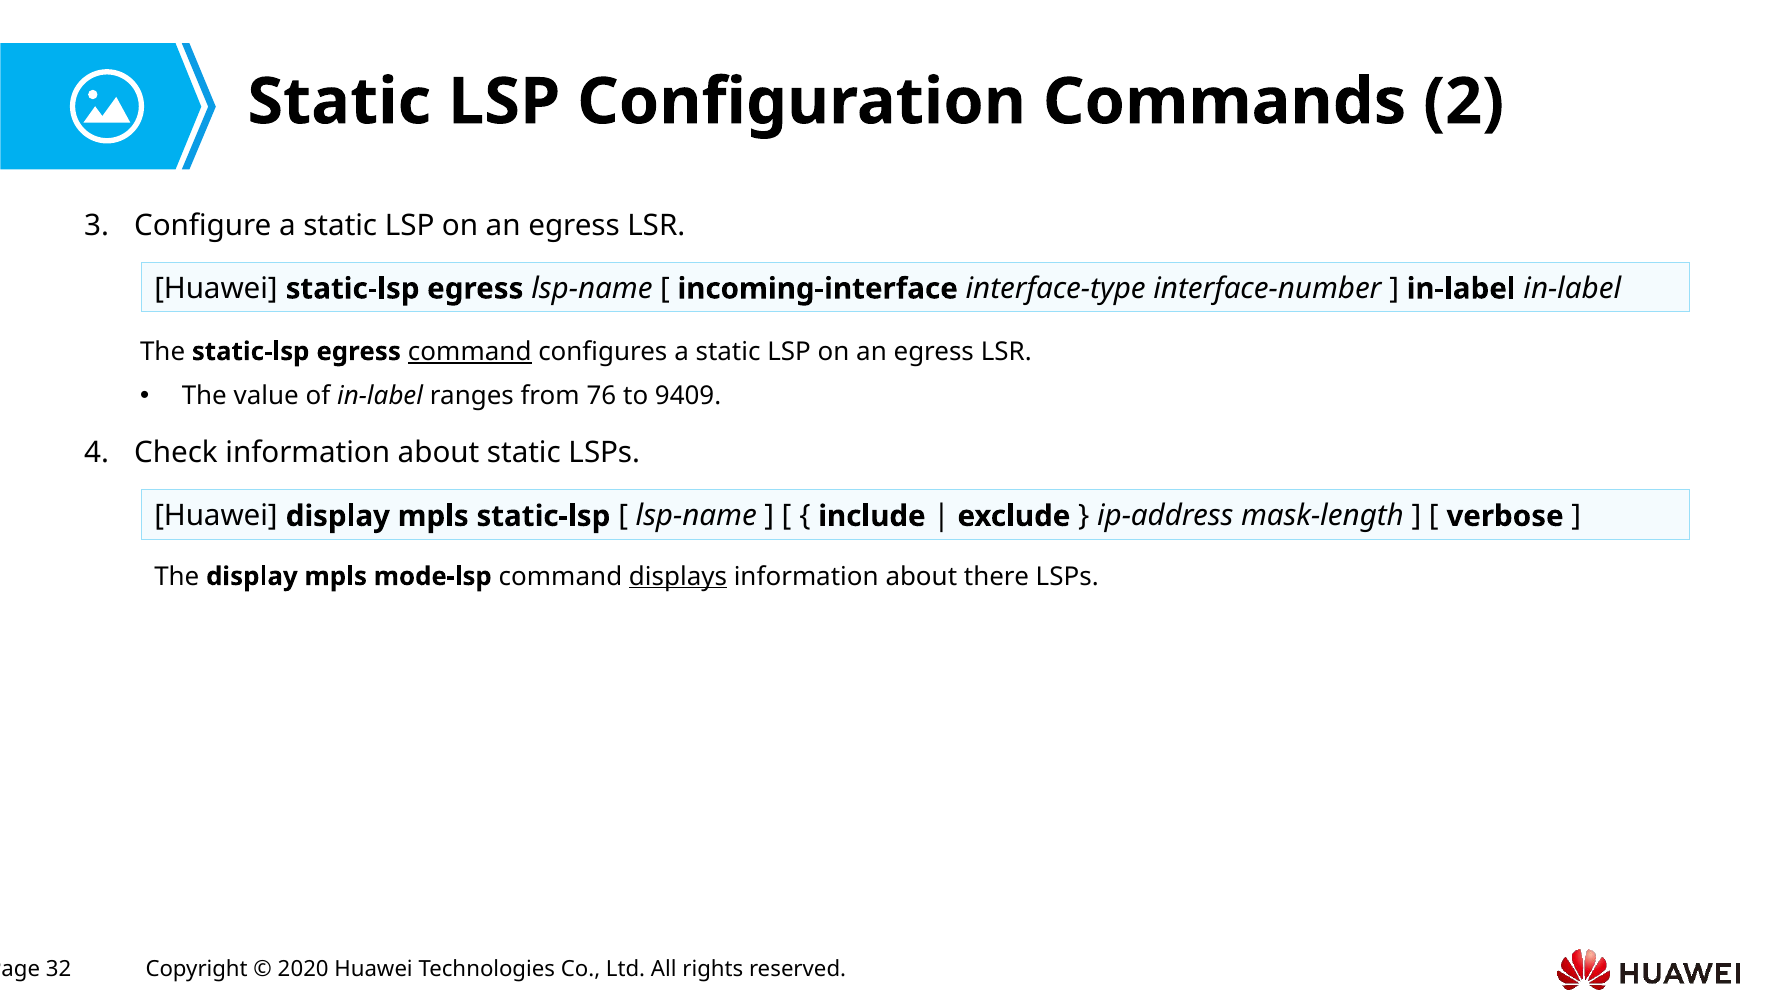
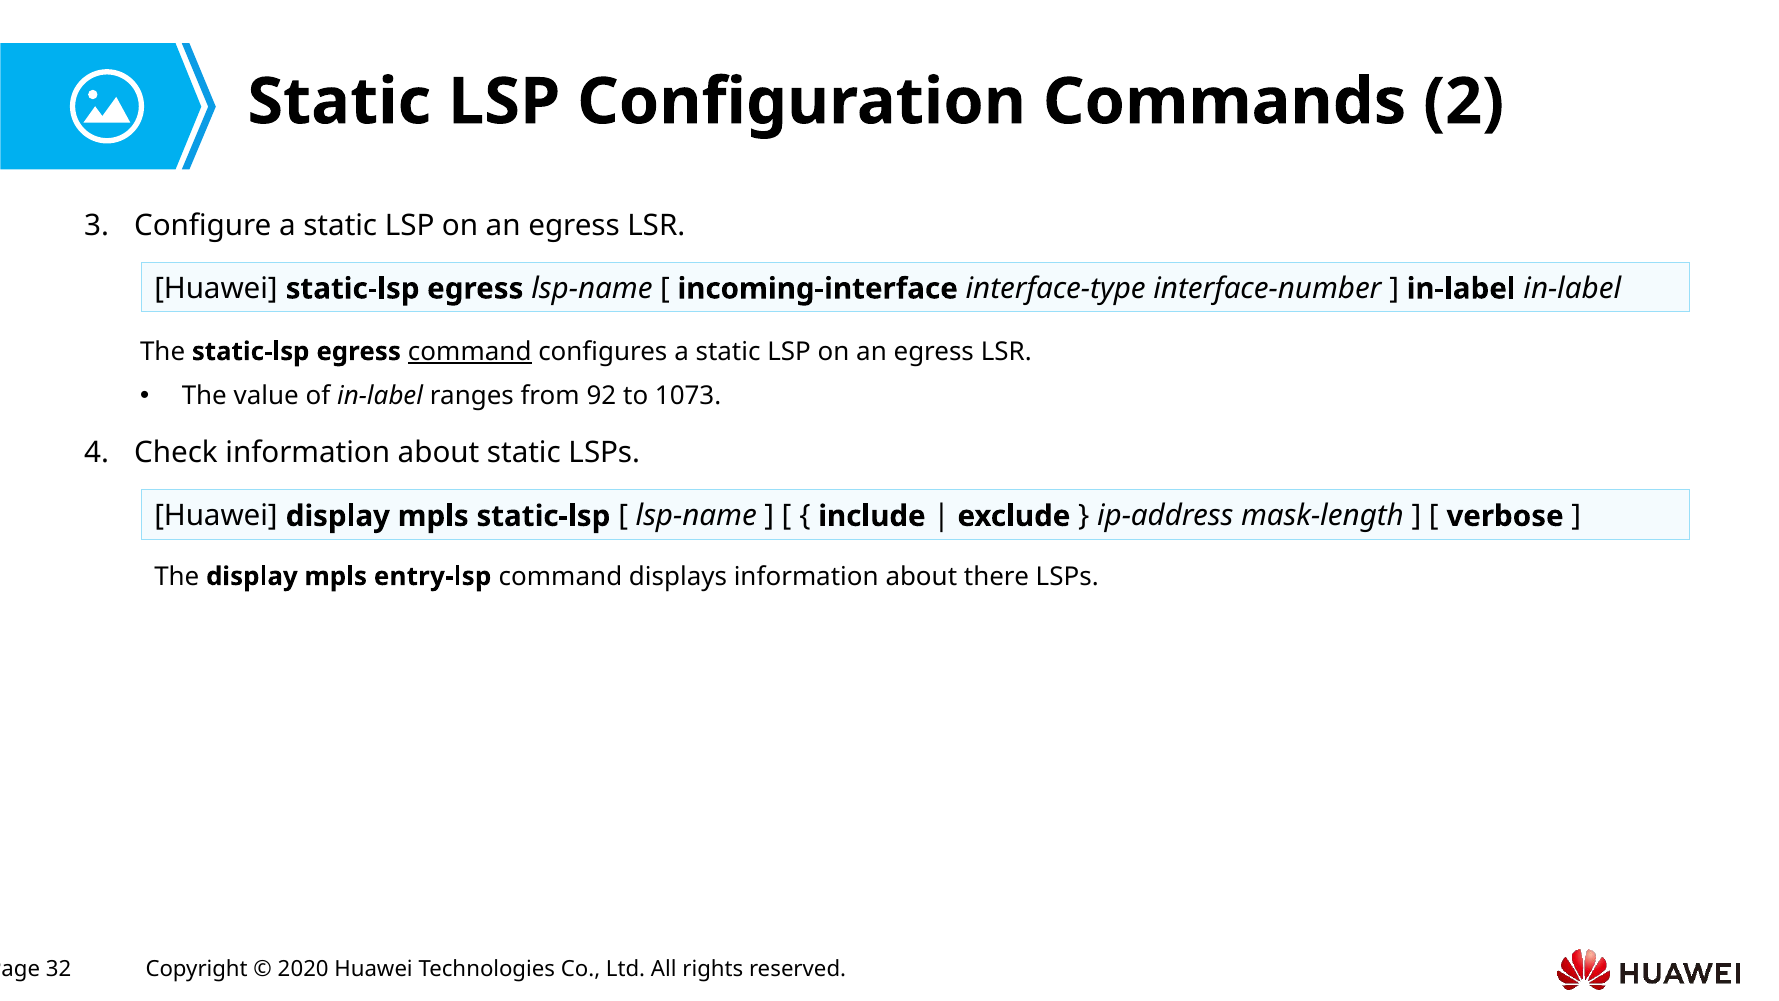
76: 76 -> 92 (601, 396)
9409: 9409 -> 1073 (688, 396)
mode-lsp: mode-lsp -> entry-lsp (433, 576)
displays underline: present -> none (678, 576)
